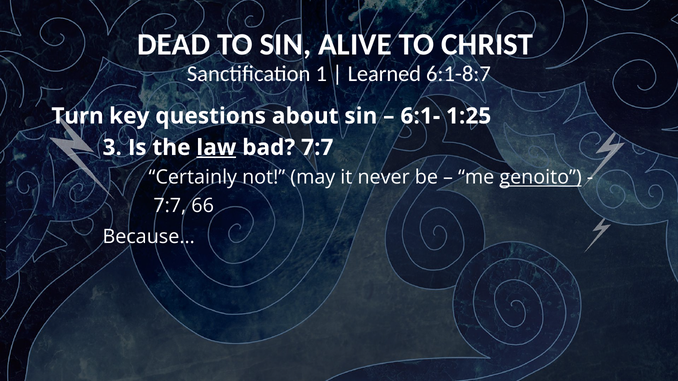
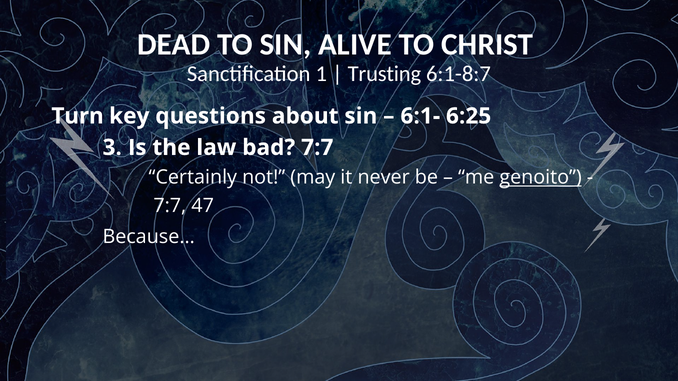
Learned: Learned -> Trusting (384, 74)
1:25: 1:25 -> 6:25 (469, 116)
law underline: present -> none (216, 148)
66: 66 -> 47 (203, 206)
